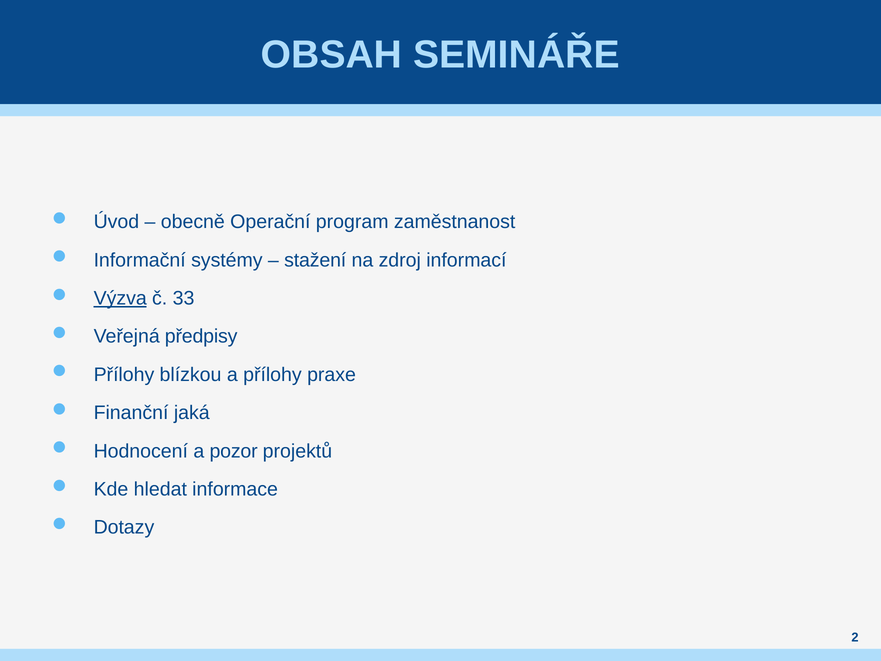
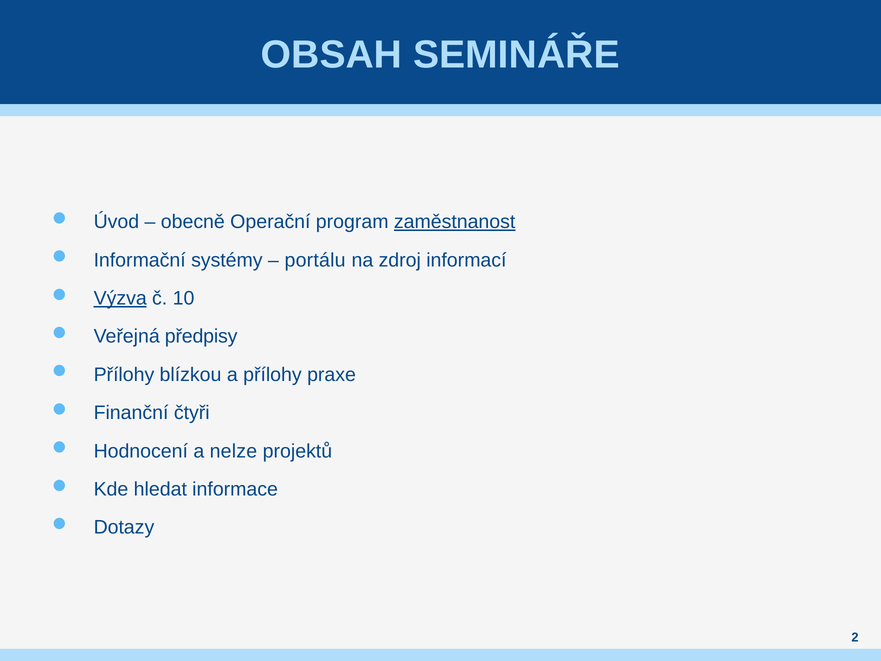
zaměstnanost underline: none -> present (455, 222)
stažení: stažení -> portálu (315, 260)
33: 33 -> 10 (184, 298)
jaká: jaká -> čtyři (192, 413)
pozor: pozor -> nelze (233, 451)
